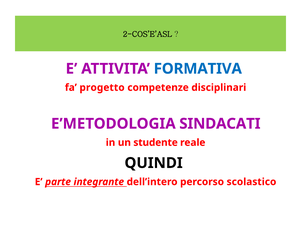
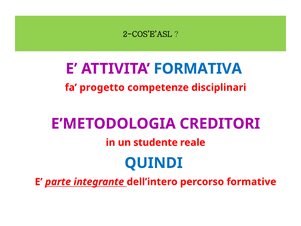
SINDACATI: SINDACATI -> CREDITORI (220, 124)
QUINDI colour: black -> blue (154, 163)
scolastico: scolastico -> formative (251, 182)
